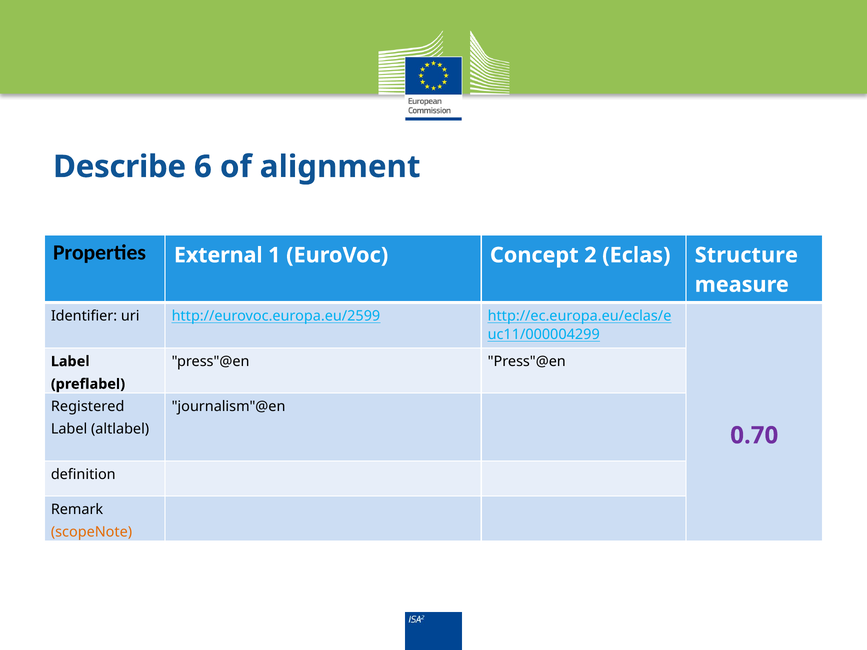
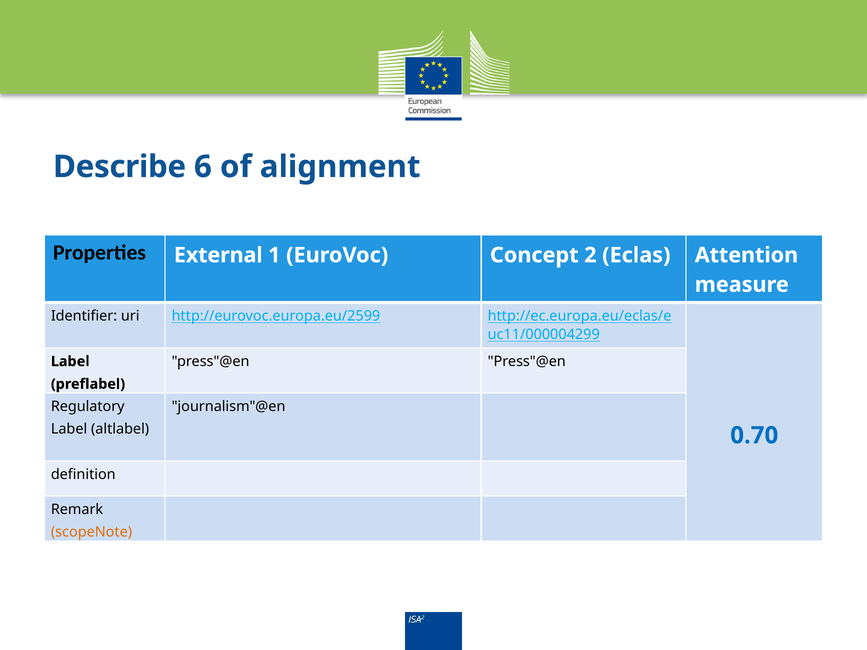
Structure: Structure -> Attention (746, 255)
Registered: Registered -> Regulatory (88, 407)
0.70 colour: purple -> blue (754, 436)
